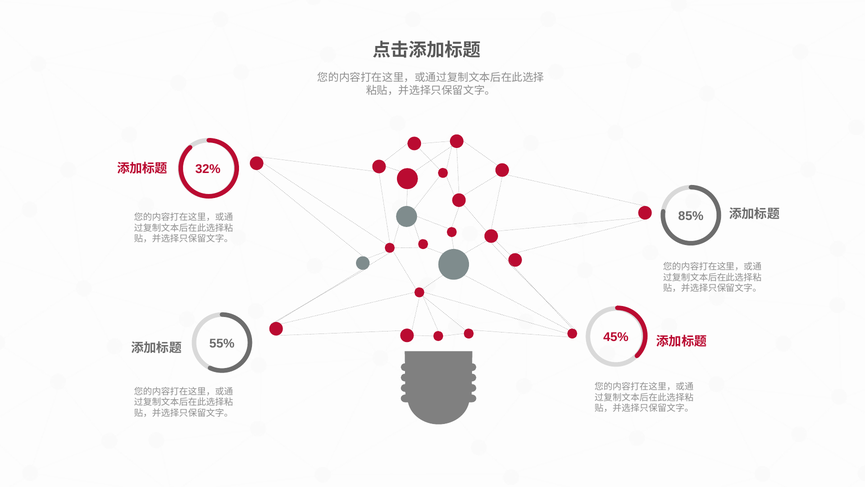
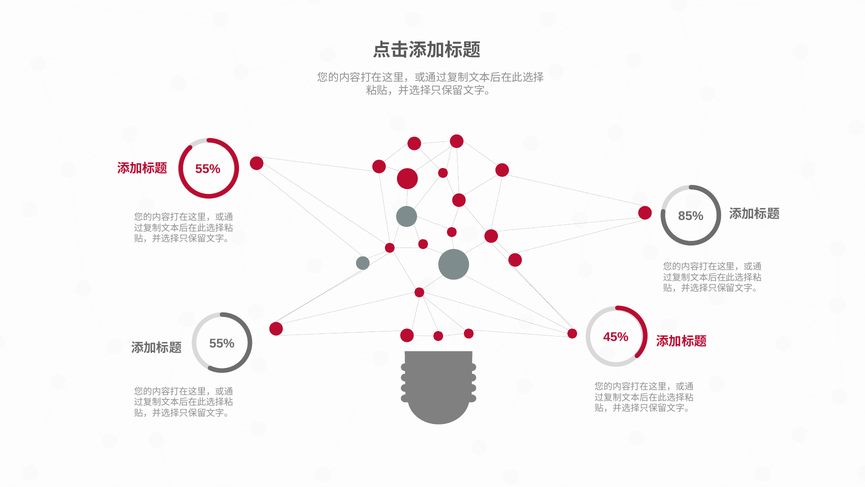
32%: 32% -> 55% (208, 169)
